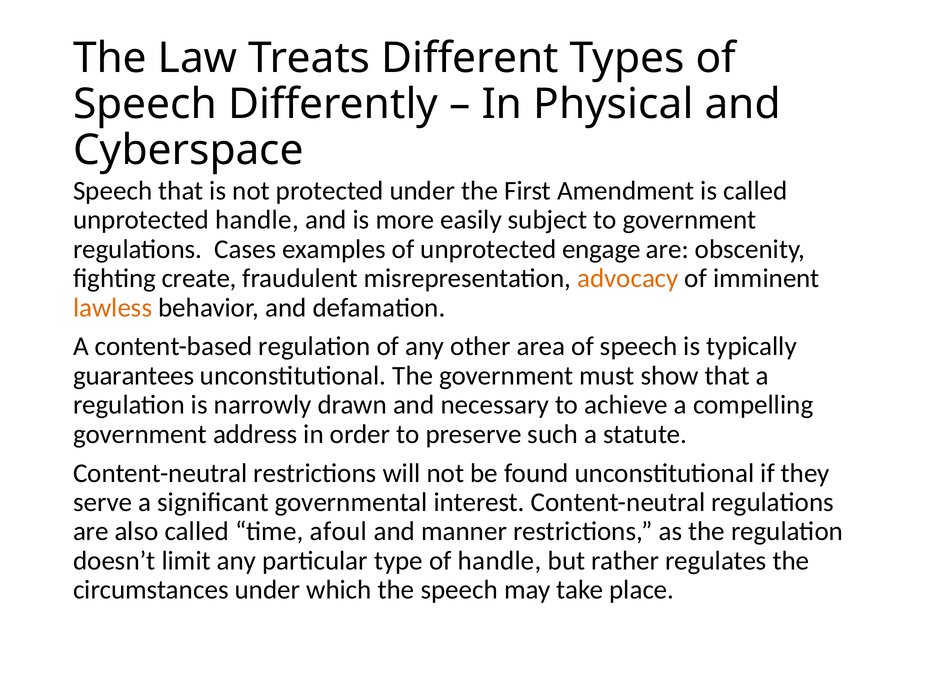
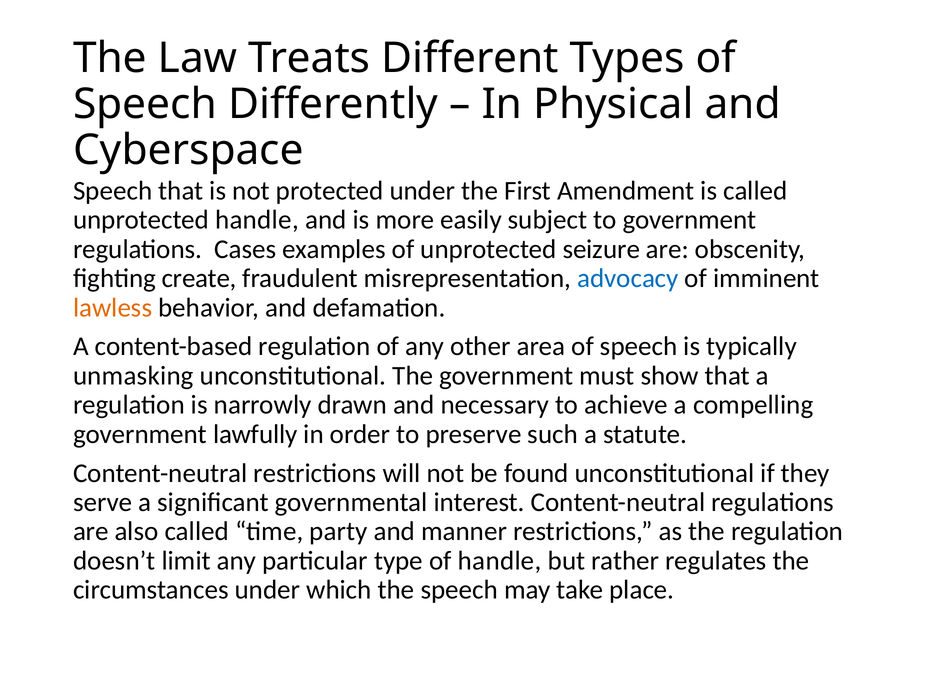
engage: engage -> seizure (601, 249)
advocacy colour: orange -> blue (628, 278)
guarantees: guarantees -> unmasking (133, 376)
address: address -> lawfully (255, 434)
afoul: afoul -> party (339, 532)
